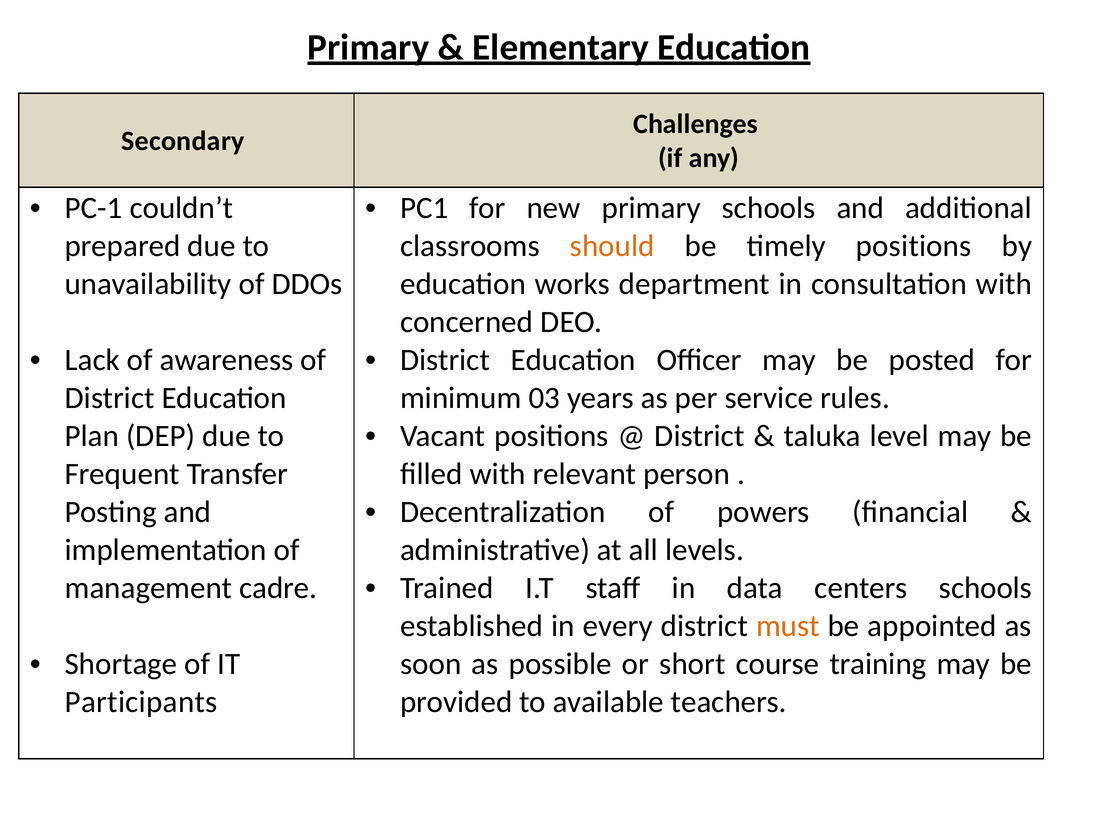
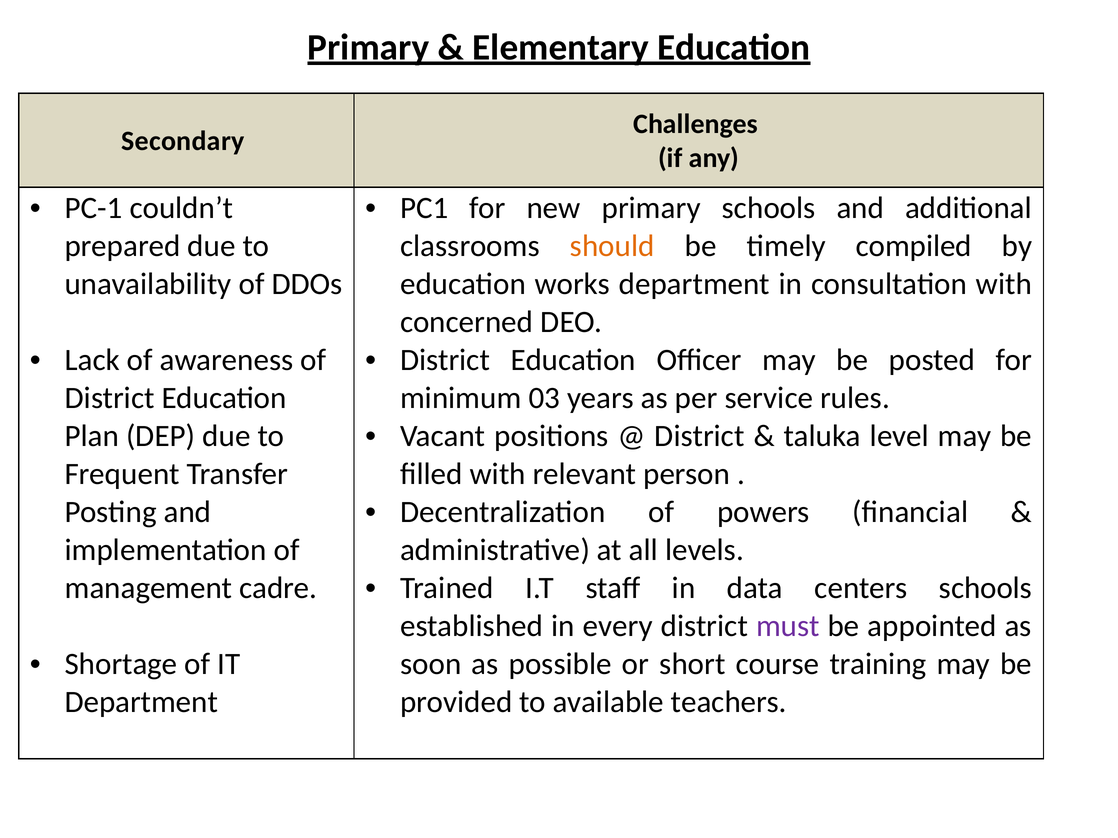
timely positions: positions -> compiled (914, 246)
must colour: orange -> purple (788, 626)
Participants: Participants -> Department (141, 702)
